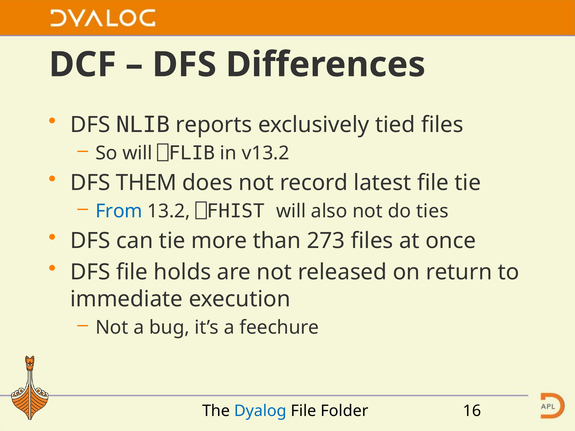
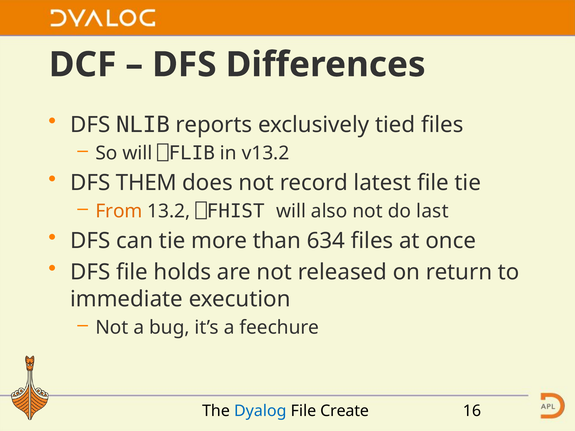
From colour: blue -> orange (119, 211)
ties: ties -> last (432, 211)
273: 273 -> 634 (326, 241)
Folder: Folder -> Create (345, 411)
